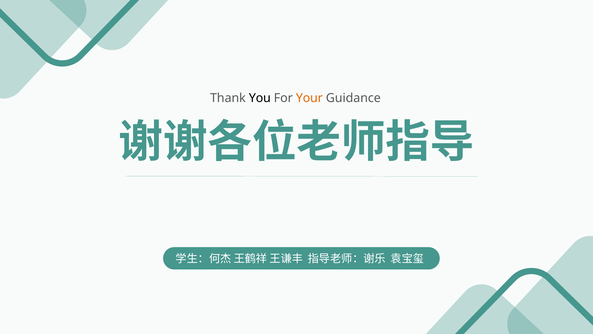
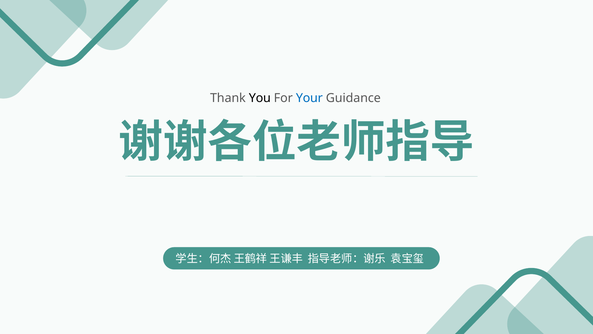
Your colour: orange -> blue (309, 98)
